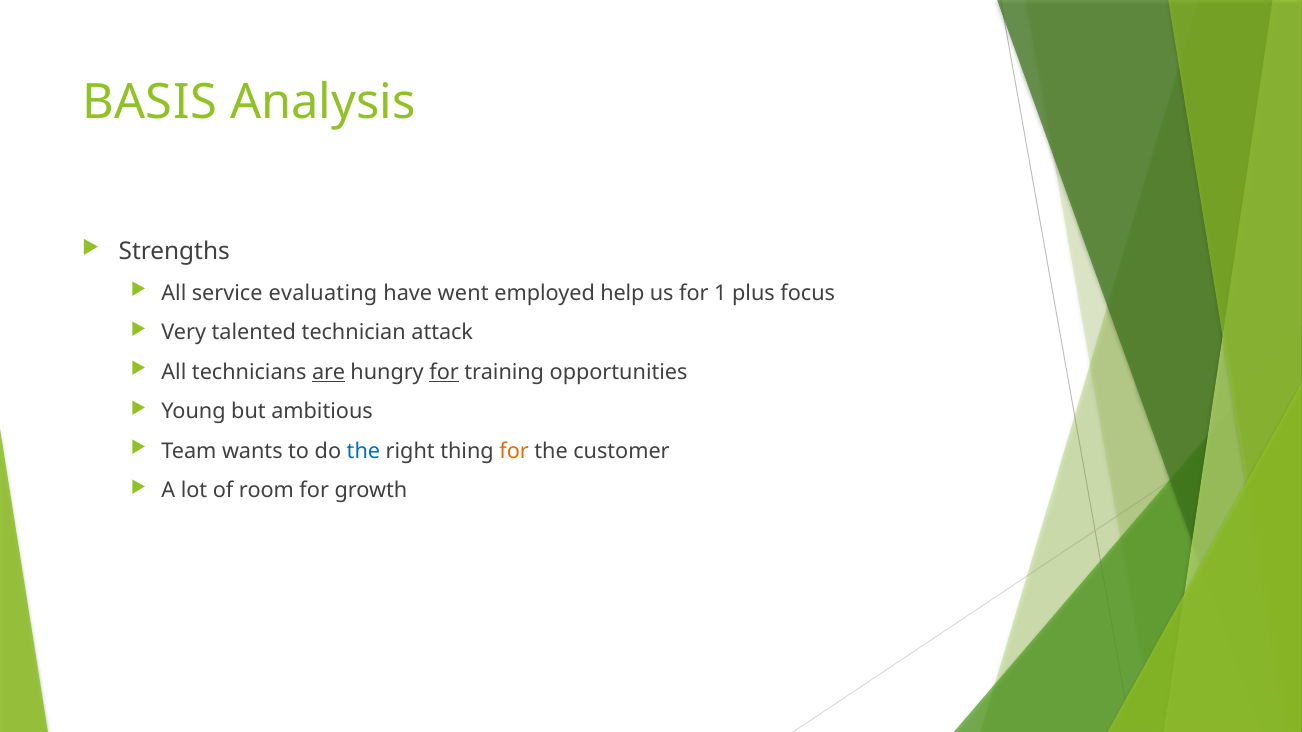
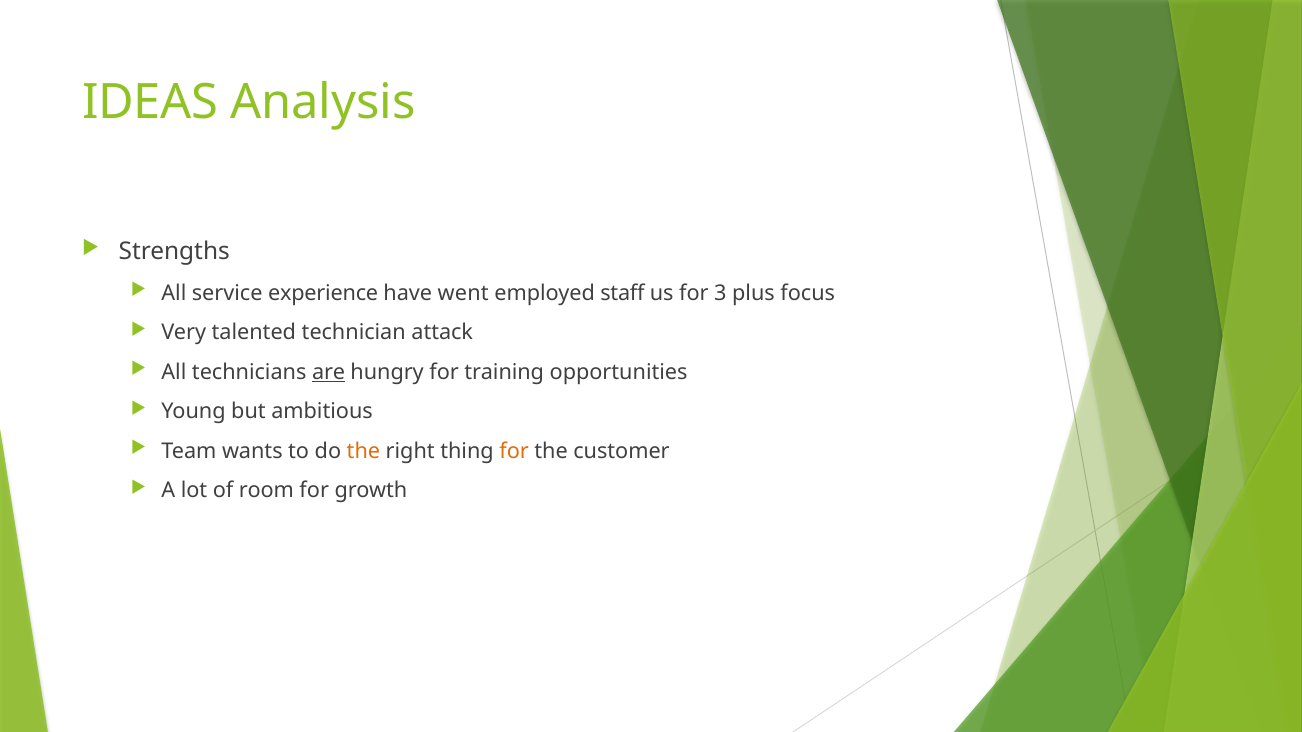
BASIS: BASIS -> IDEAS (150, 103)
evaluating: evaluating -> experience (323, 293)
help: help -> staff (622, 293)
1: 1 -> 3 (720, 293)
for underline: present -> none (444, 372)
the colour: blue -> orange (363, 451)
